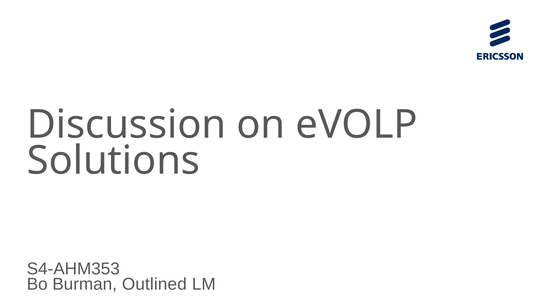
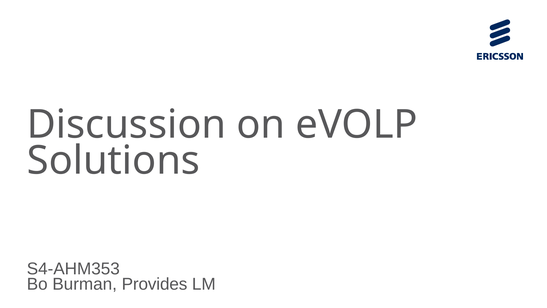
Outlined: Outlined -> Provides (154, 284)
